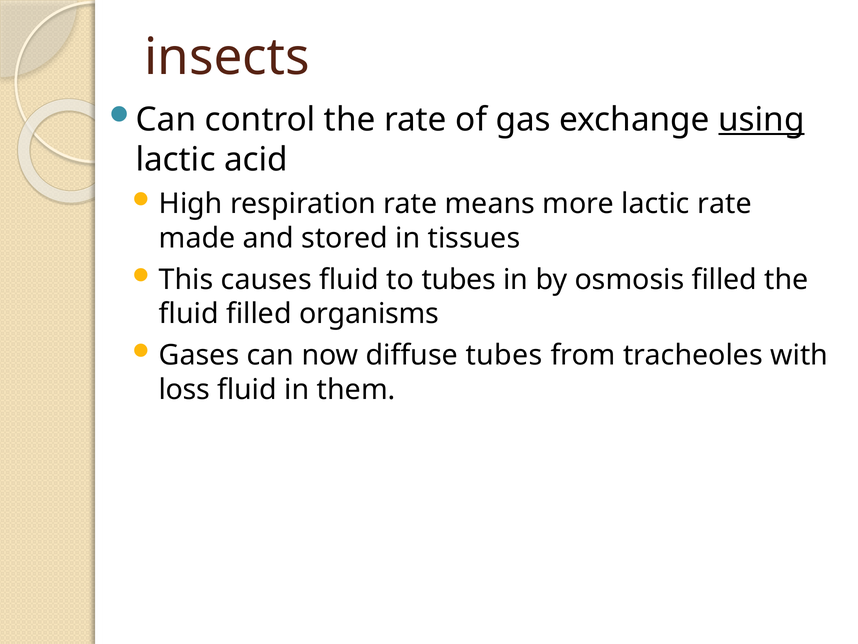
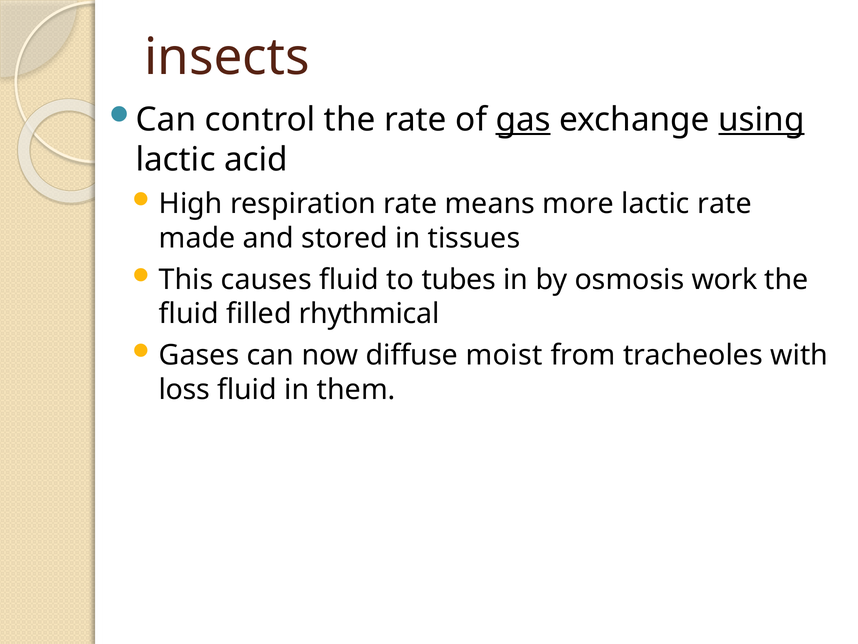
gas underline: none -> present (523, 120)
osmosis filled: filled -> work (725, 279)
organisms: organisms -> rhythmical (369, 314)
diffuse tubes: tubes -> moist (504, 355)
